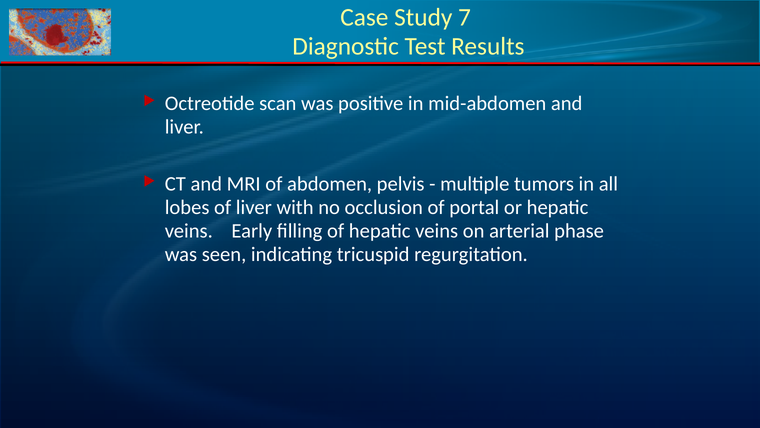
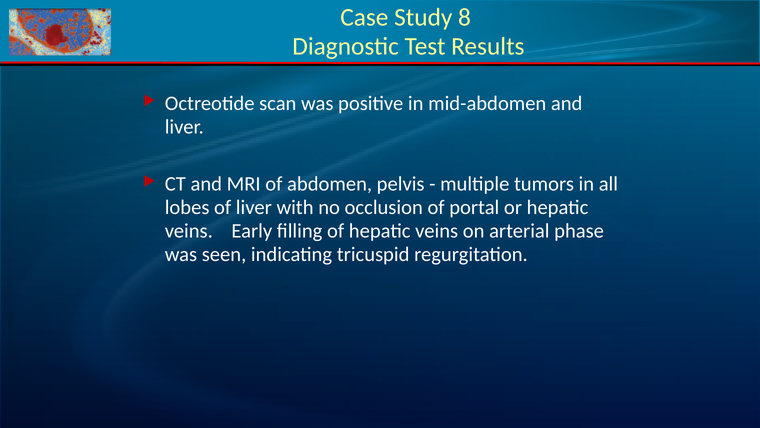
7: 7 -> 8 (465, 18)
